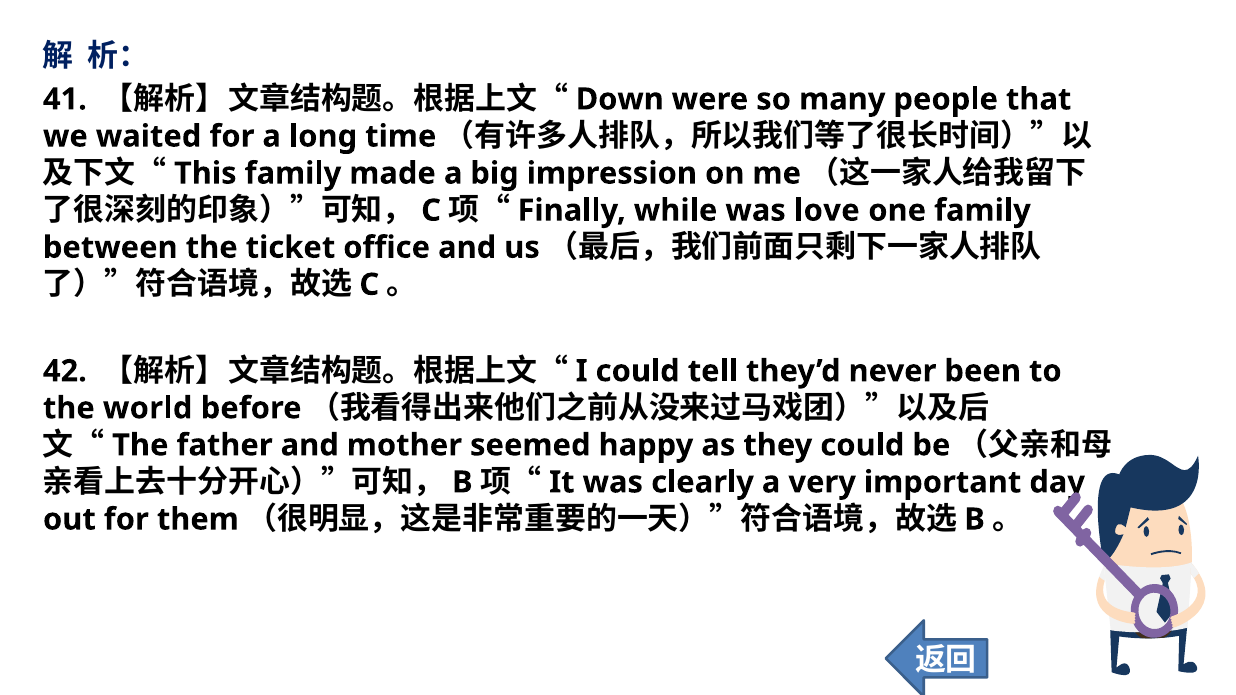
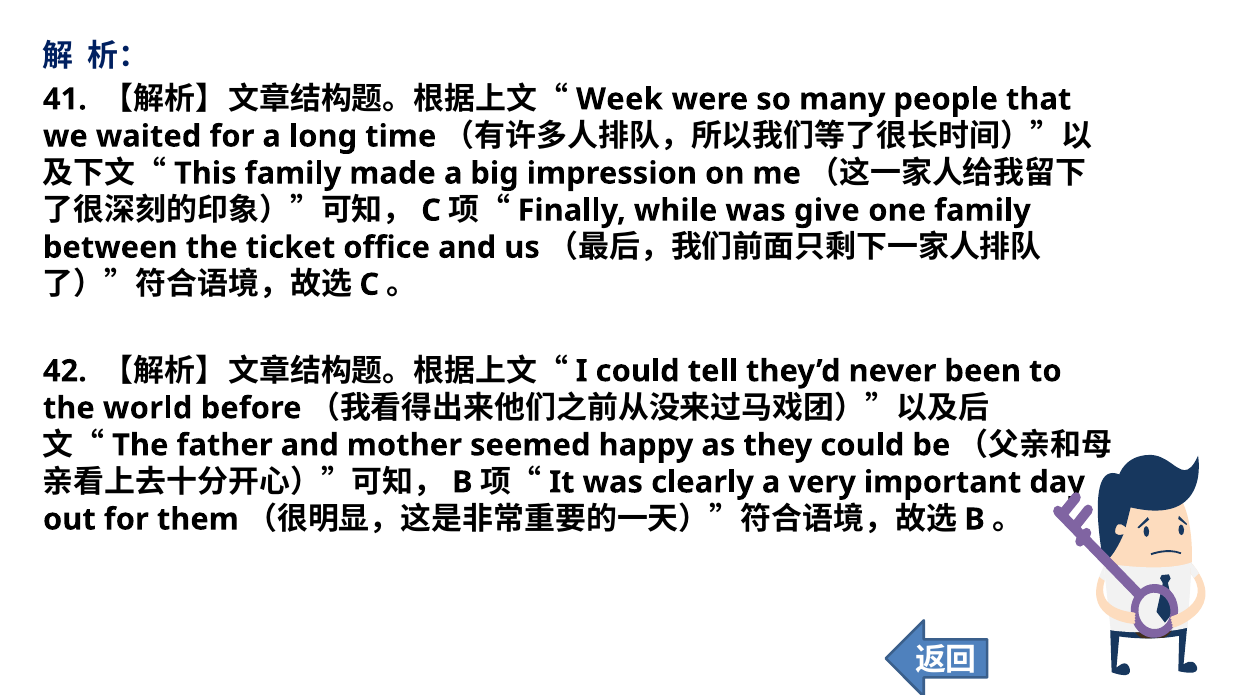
Down: Down -> Week (619, 99)
love: love -> give (827, 211)
